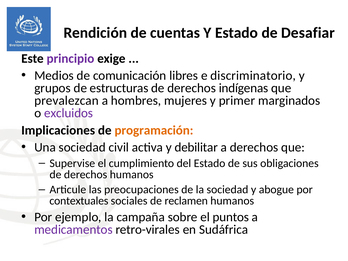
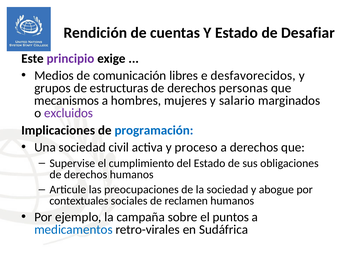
discriminatorio: discriminatorio -> desfavorecidos (253, 76)
indígenas: indígenas -> personas (243, 88)
prevalezcan: prevalezcan -> mecanismos (67, 101)
primer: primer -> salario (237, 101)
programación colour: orange -> blue (154, 130)
debilitar: debilitar -> proceso (196, 147)
medicamentos colour: purple -> blue (73, 230)
